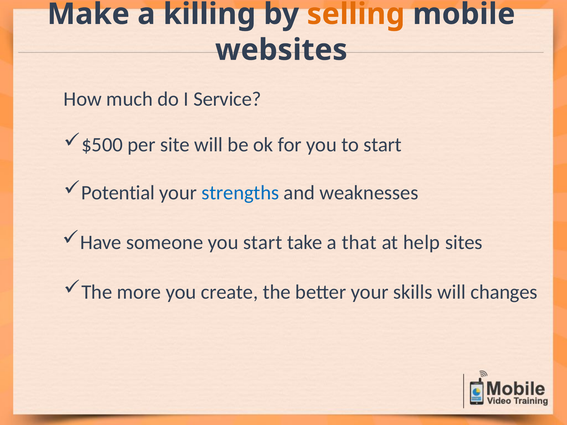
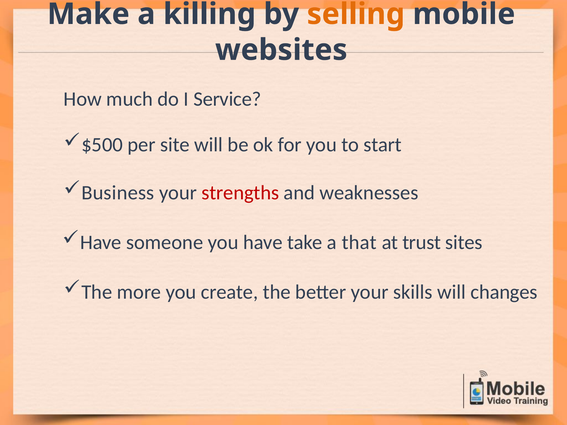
Potential: Potential -> Business (118, 193)
strengths colour: blue -> red (240, 193)
you start: start -> have (263, 243)
help: help -> trust (422, 243)
